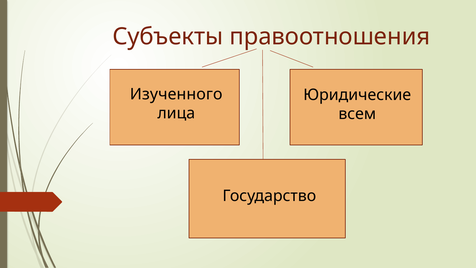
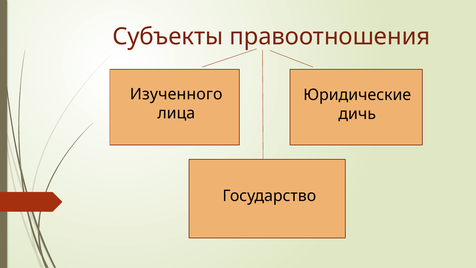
всем: всем -> дичь (357, 114)
